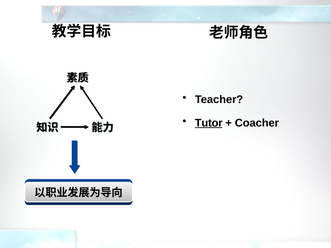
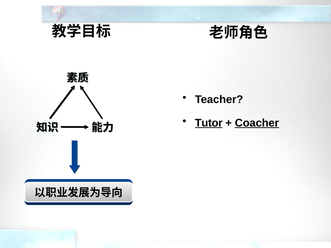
Coacher underline: none -> present (257, 123)
